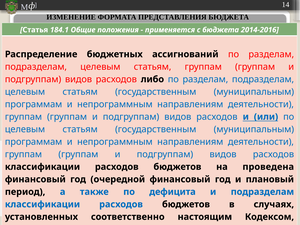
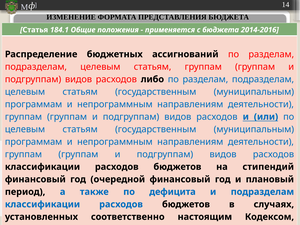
проведена: проведена -> стипендий (268, 167)
